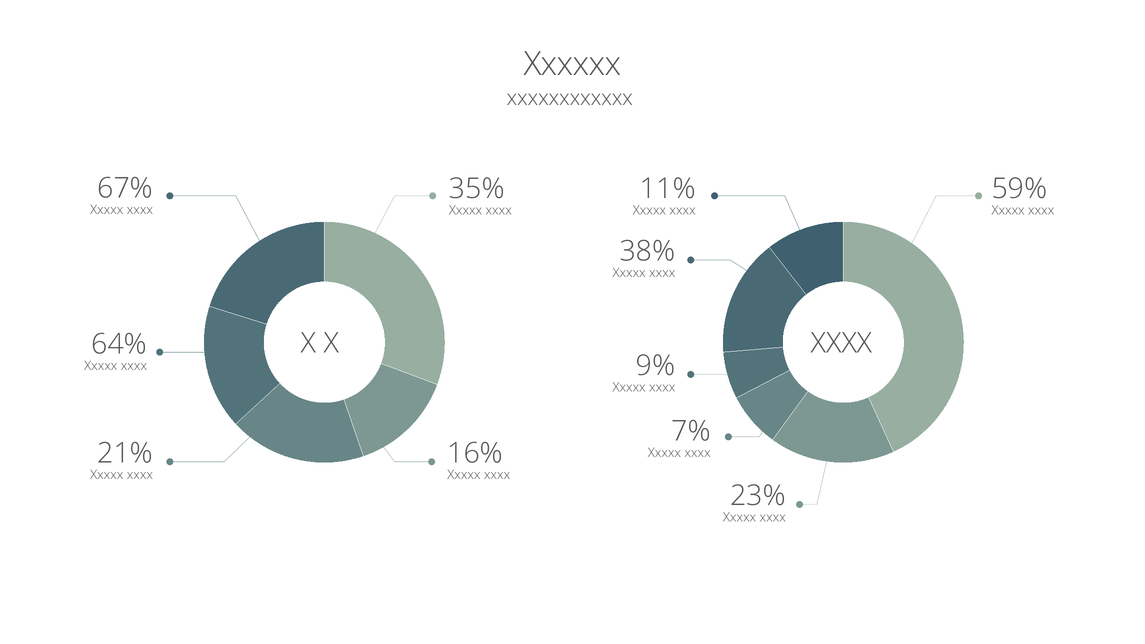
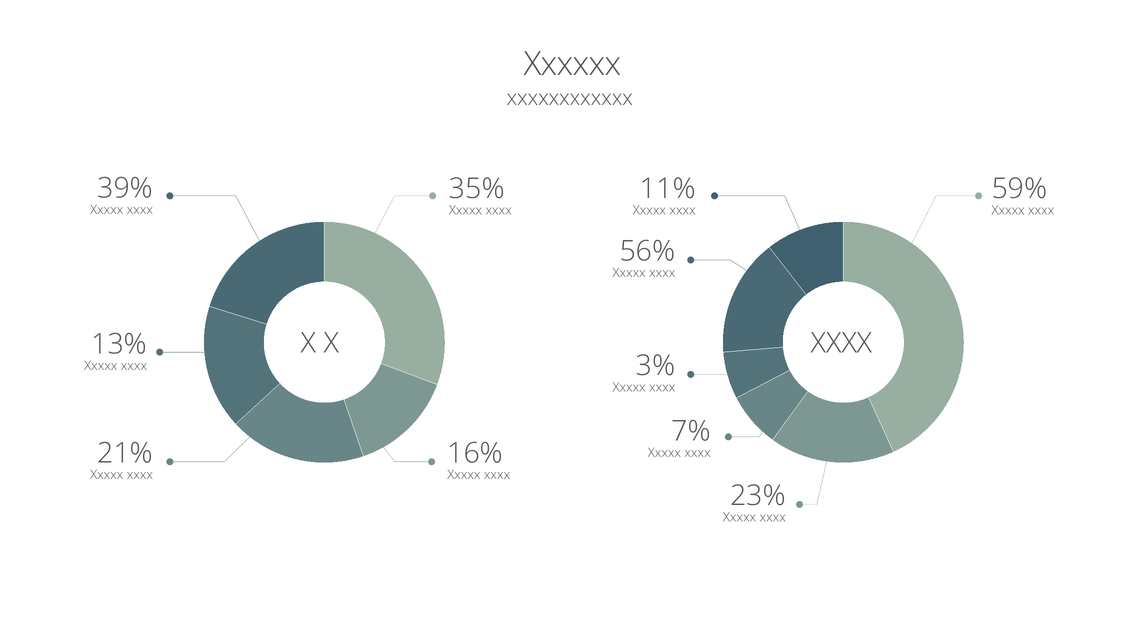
67%: 67% -> 39% (125, 188)
38%: 38% -> 56% (648, 251)
64%: 64% -> 13% (119, 344)
9%: 9% -> 3% (656, 366)
